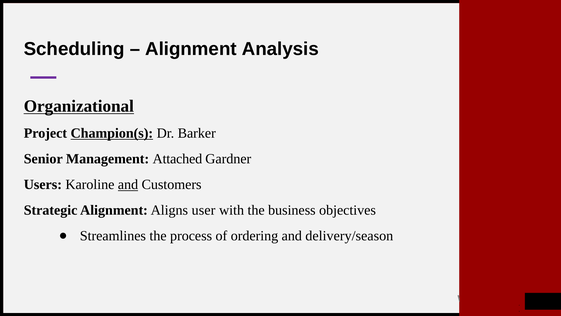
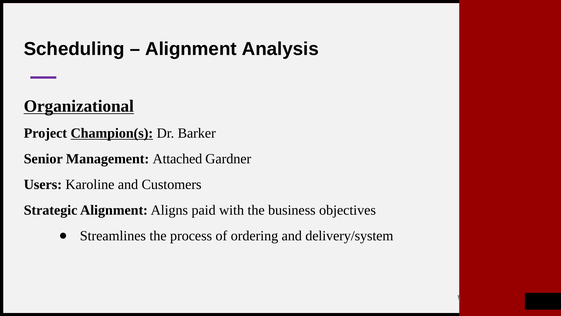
and underline: present -> none (128, 184)
user: user -> paid (204, 210)
delivery/season: delivery/season -> delivery/system (349, 235)
